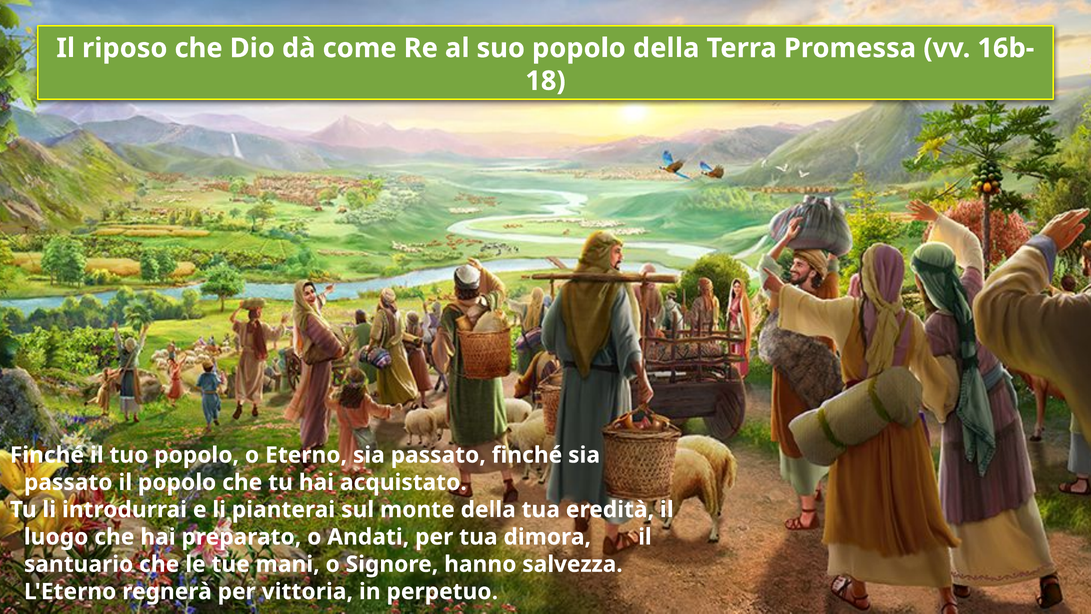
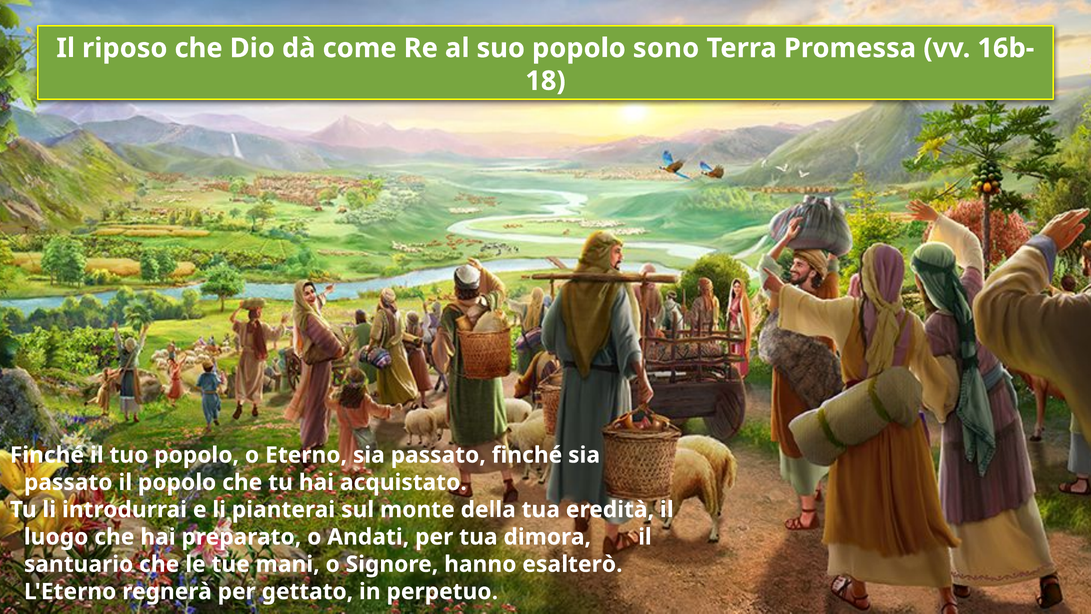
popolo della: della -> sono (666, 48)
salvezza: salvezza -> esalterò (572, 564)
vittoria: vittoria -> gettato (307, 591)
